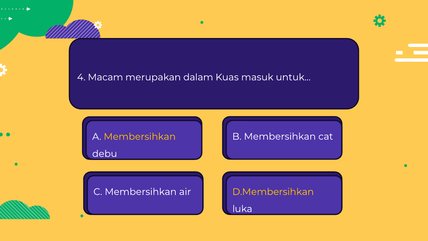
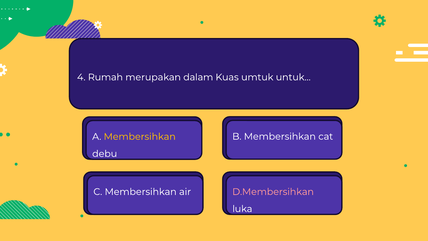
Macam: Macam -> Rumah (105, 77)
masuk: masuk -> umtuk (257, 77)
D.Membersihkan colour: yellow -> pink (273, 192)
